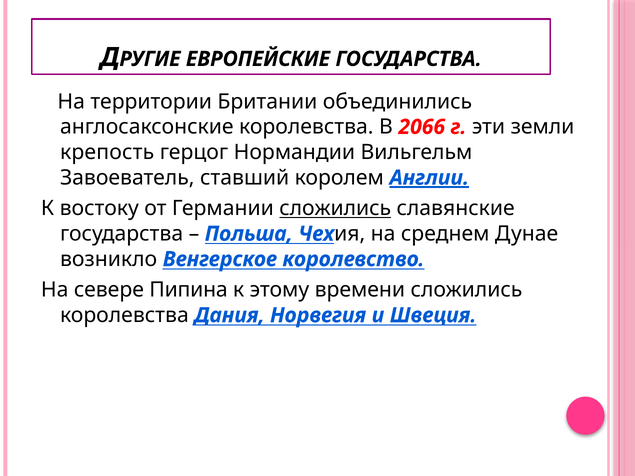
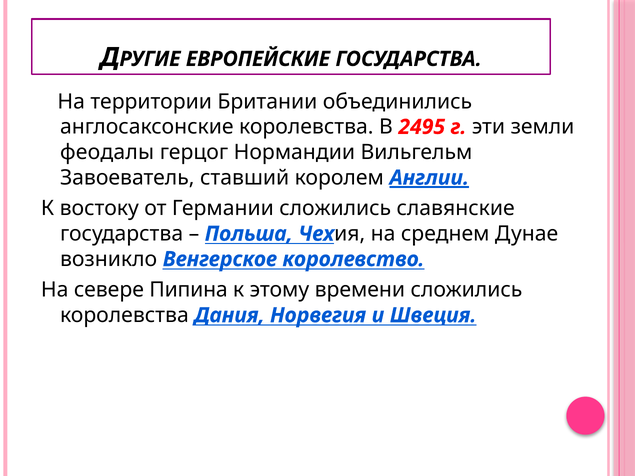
2066: 2066 -> 2495 (422, 127)
крепость: крепость -> феодалы (107, 152)
сложились underline: present -> none (335, 209)
